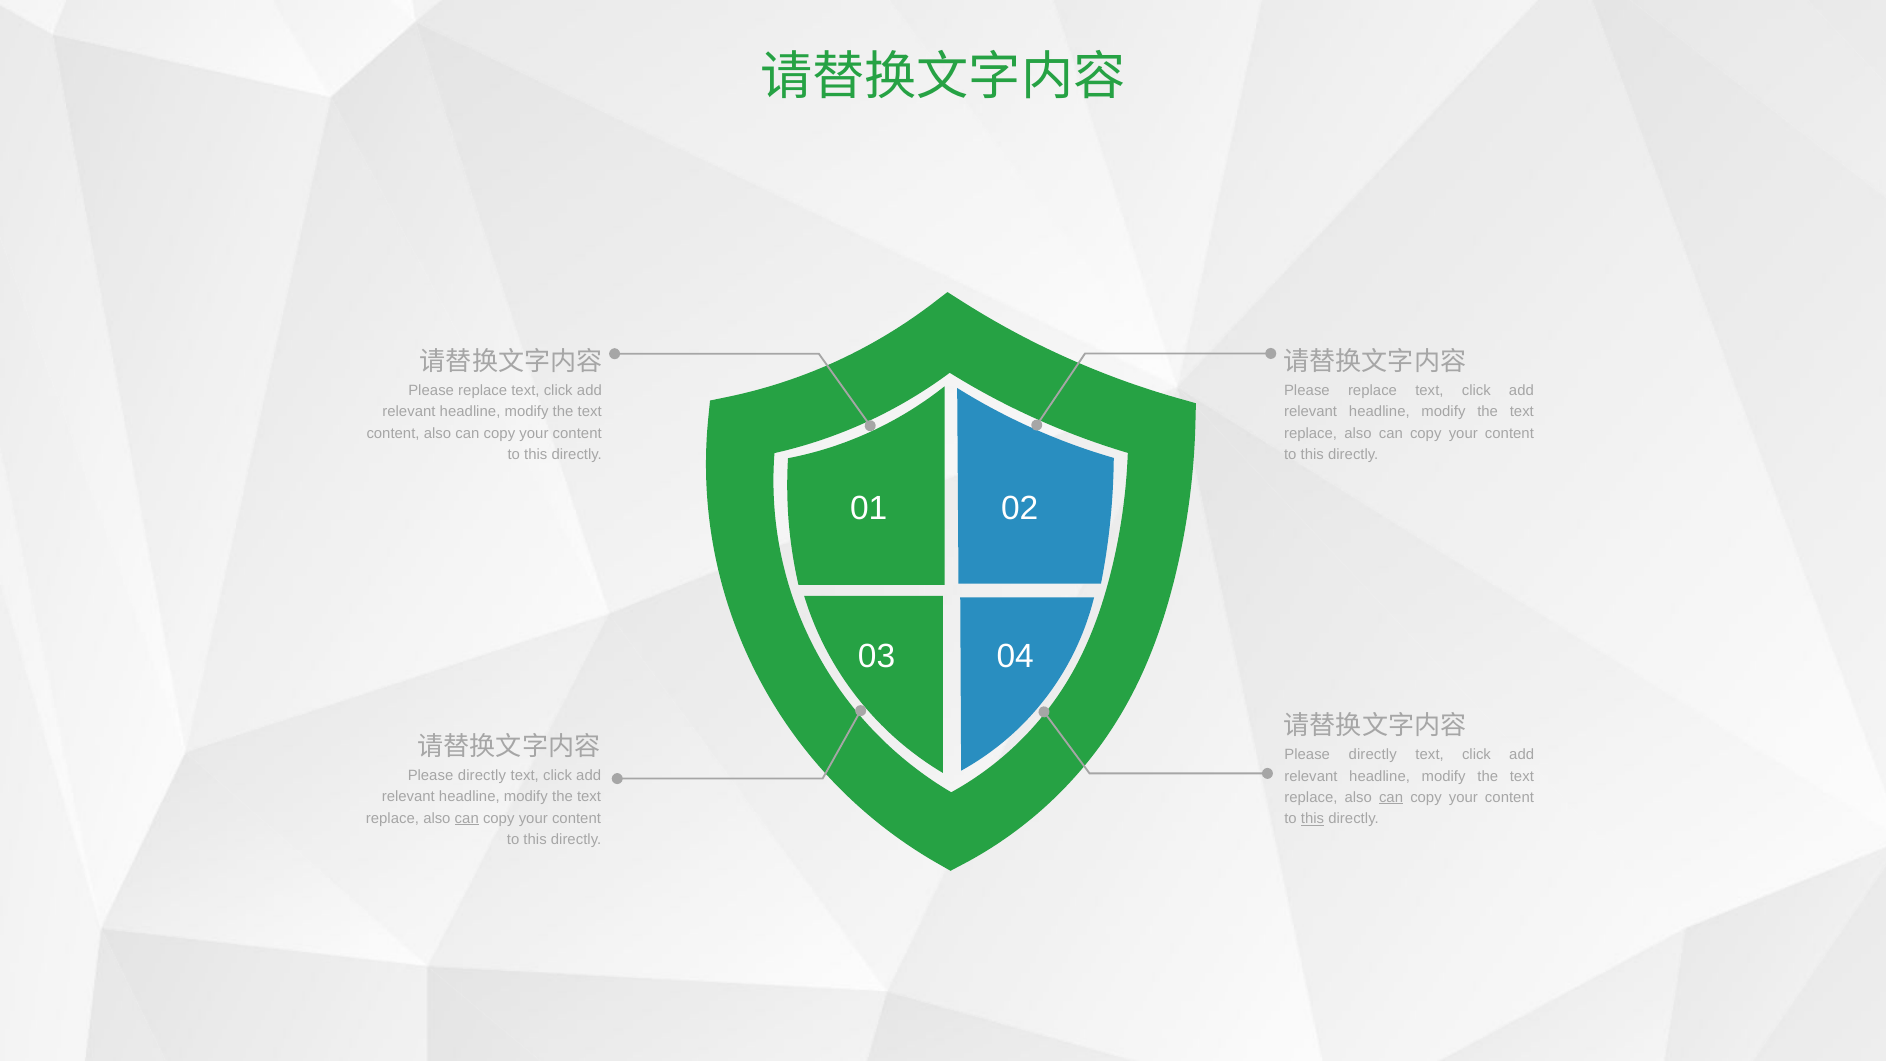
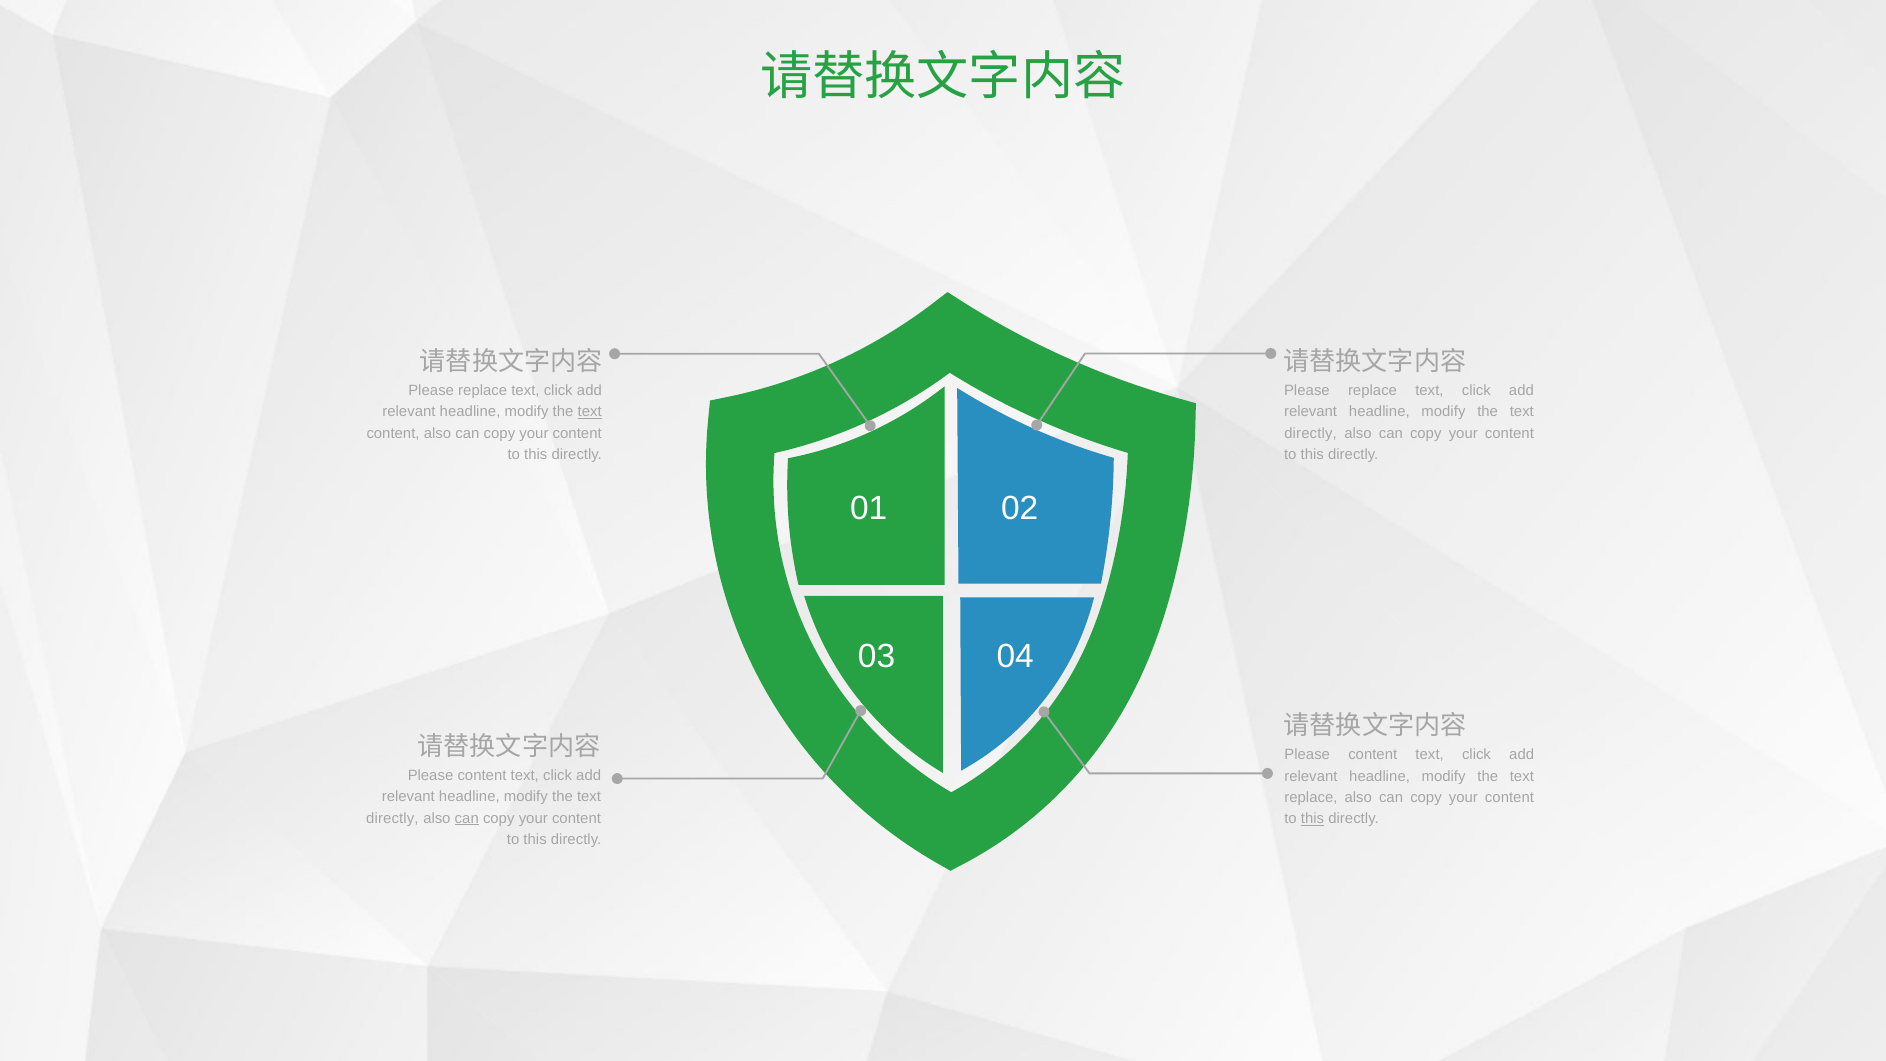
text underline: none -> present (590, 412)
replace: replace -> directly (1311, 433)
directly: directly -> content (1373, 755)
directly: directly -> content (482, 775)
can underline: present -> none (1391, 797)
replace: replace -> directly (392, 818)
